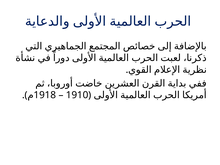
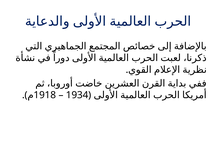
1910: 1910 -> 1934 (77, 95)
